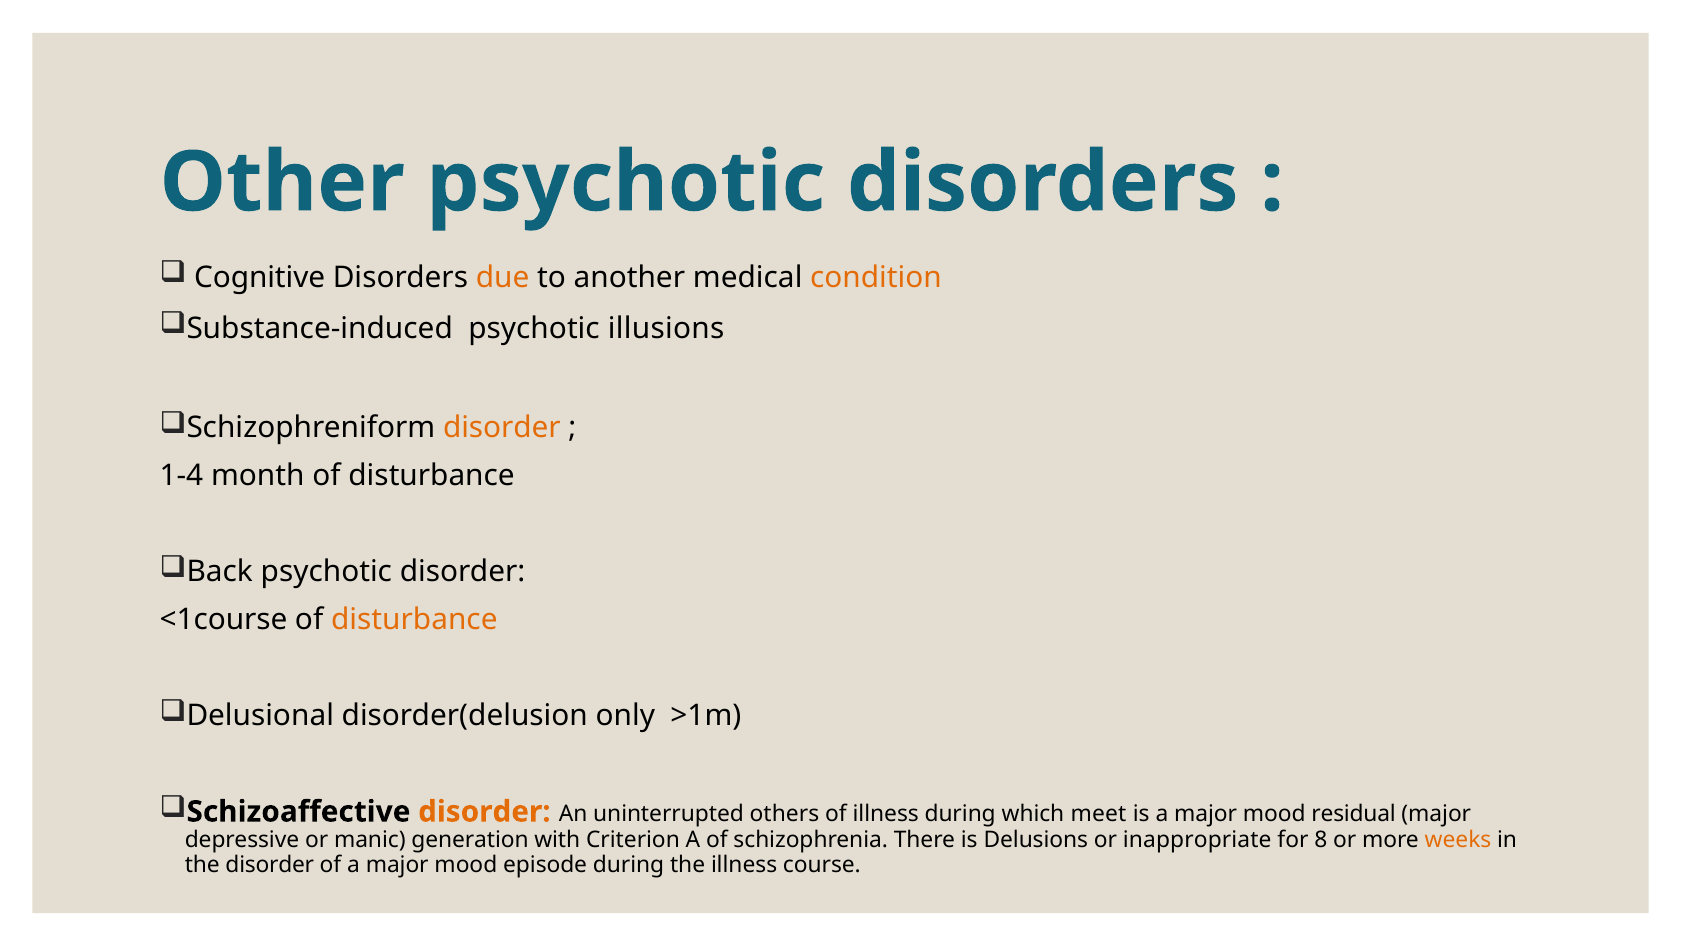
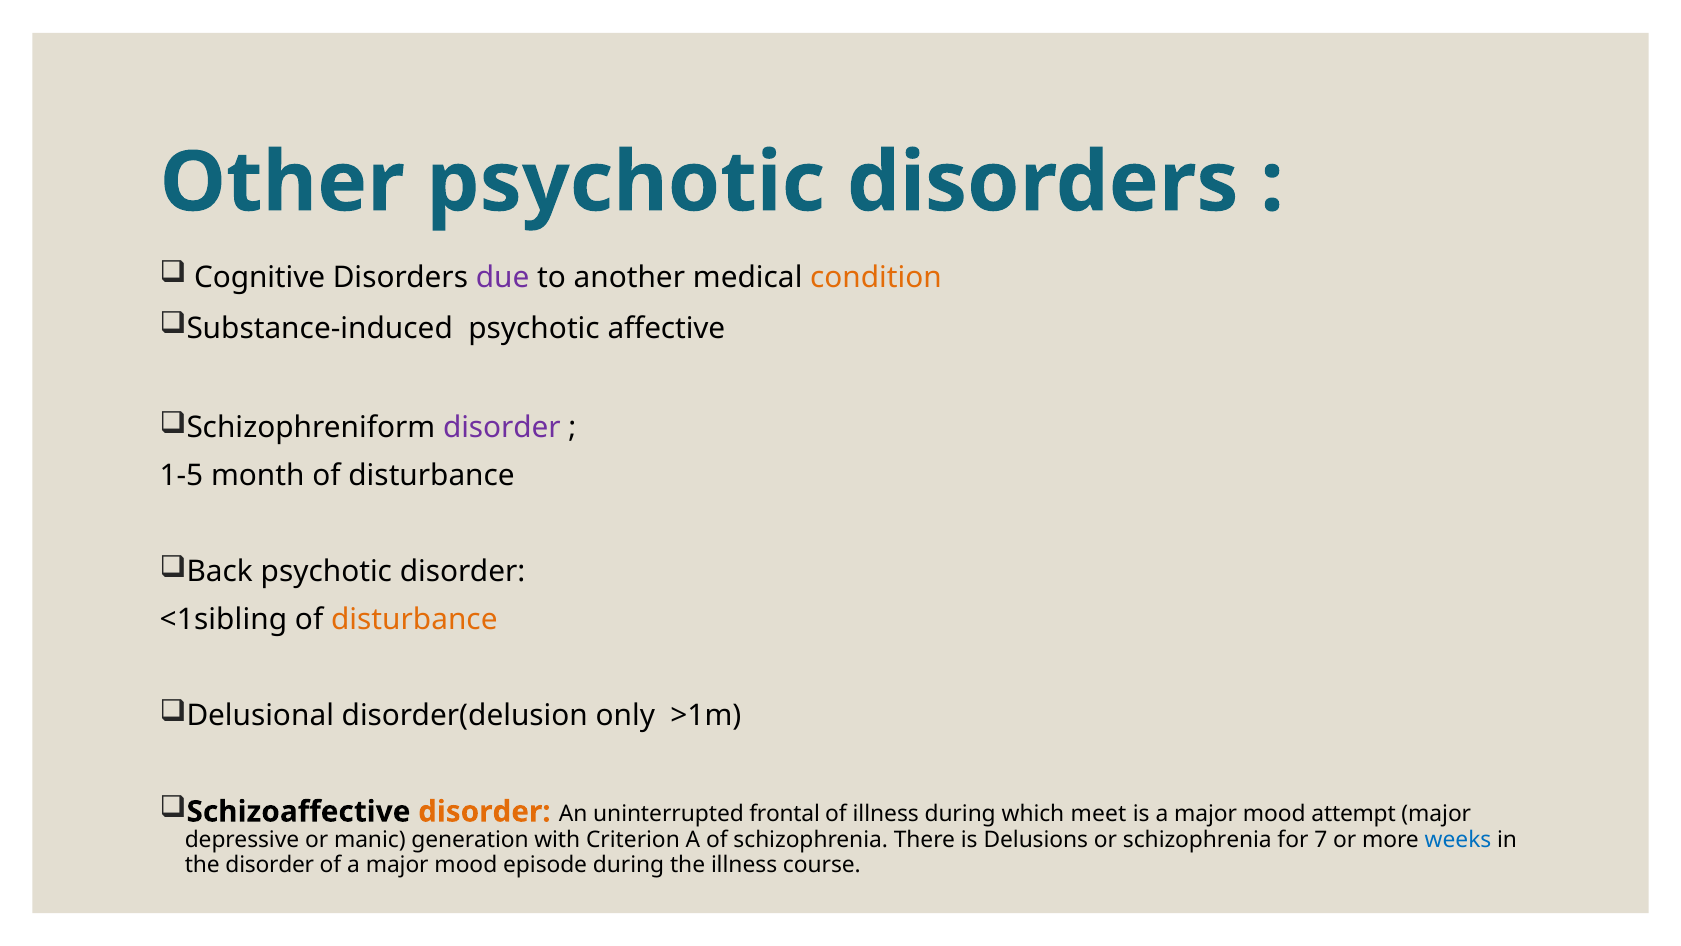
due colour: orange -> purple (503, 277)
illusions: illusions -> affective (666, 329)
disorder colour: orange -> purple (502, 428)
1-4: 1-4 -> 1-5 (181, 476)
<1course: <1course -> <1sibling (223, 620)
others: others -> frontal (785, 814)
residual: residual -> attempt (1354, 814)
or inappropriate: inappropriate -> schizophrenia (1197, 840)
8: 8 -> 7 (1321, 840)
weeks colour: orange -> blue (1458, 840)
